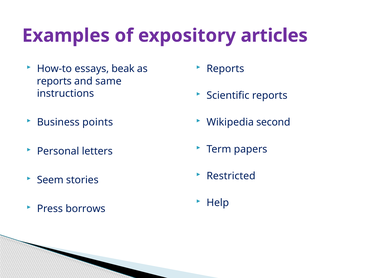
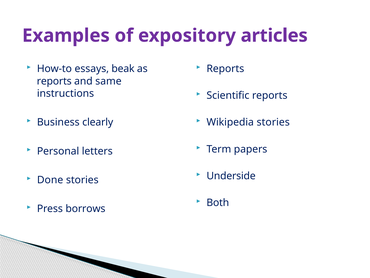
points: points -> clearly (98, 122)
Wikipedia second: second -> stories (273, 122)
Restricted: Restricted -> Underside (231, 176)
Seem: Seem -> Done (50, 180)
Help: Help -> Both (218, 202)
